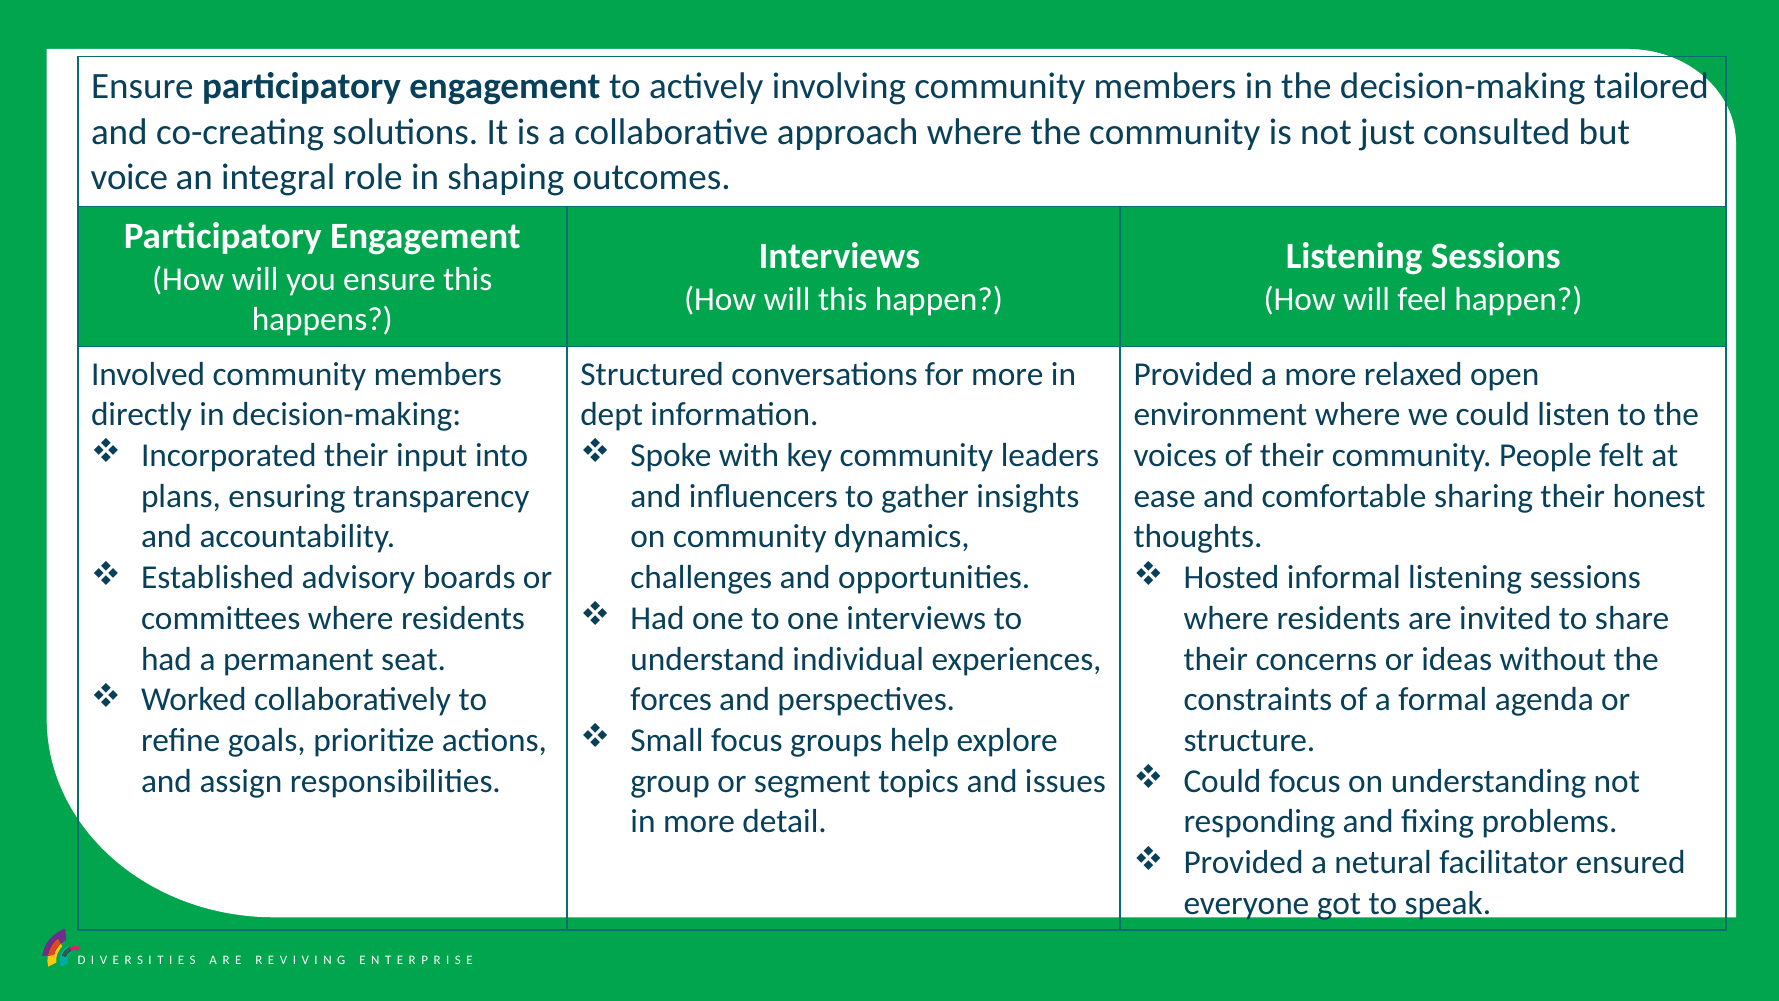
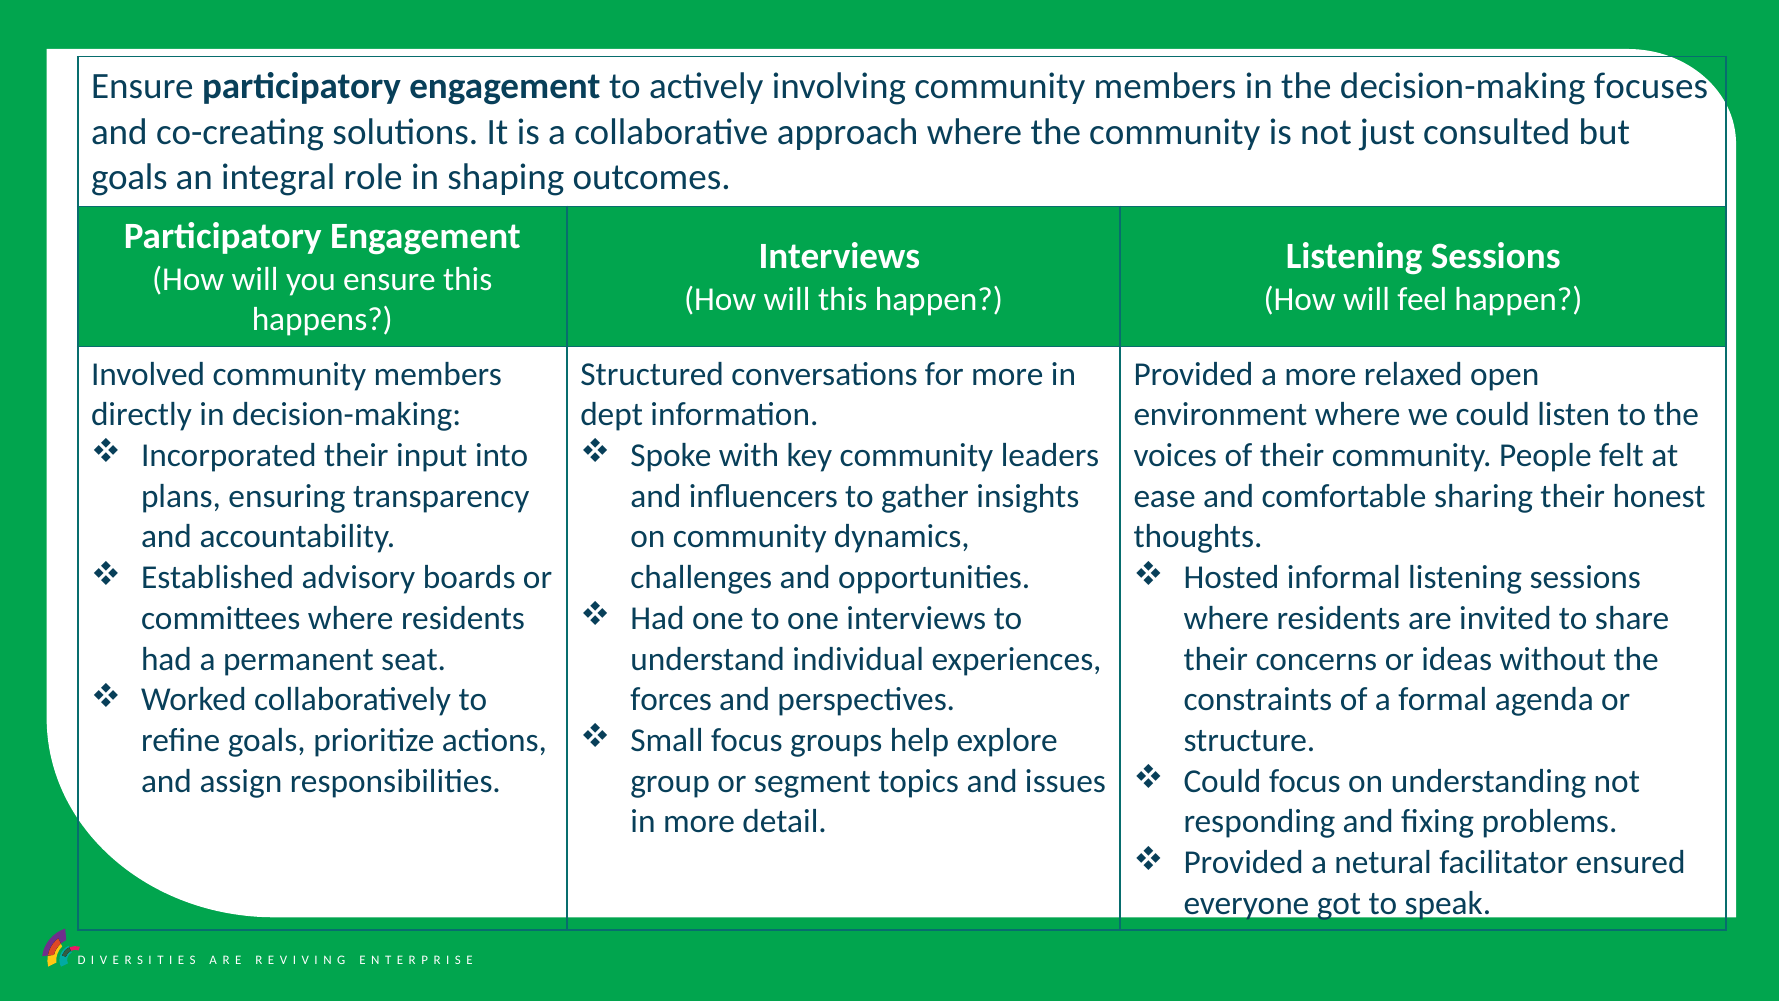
tailored: tailored -> focuses (1651, 86)
voice: voice -> goals (129, 177)
